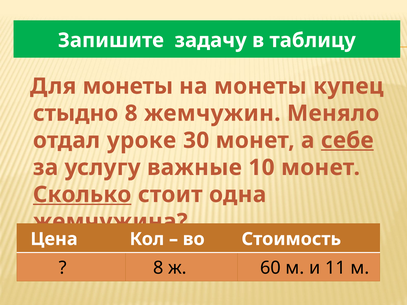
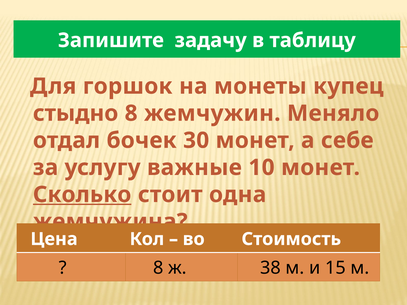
Для монеты: монеты -> горшок (128, 86)
уроке: уроке -> бочек (142, 141)
себе underline: present -> none (347, 141)
60: 60 -> 38 (271, 268)
11: 11 -> 15 (335, 268)
